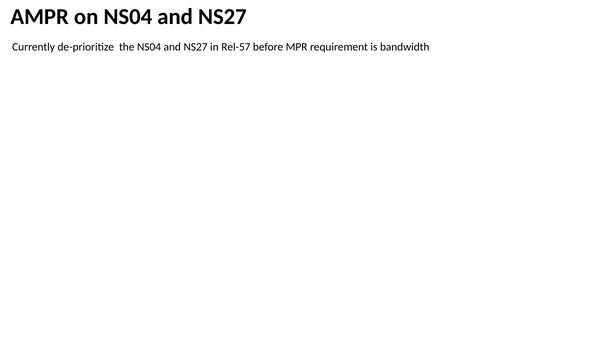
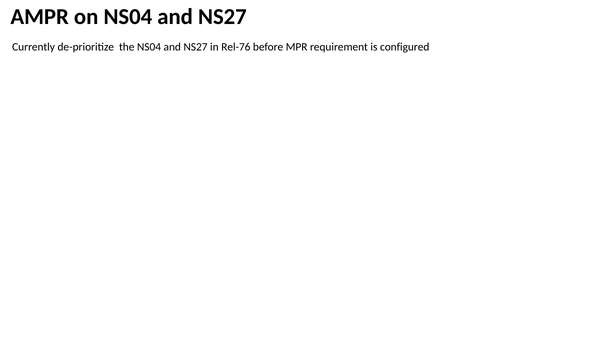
Rel-57: Rel-57 -> Rel-76 (236, 47)
bandwidth: bandwidth -> configured (405, 47)
